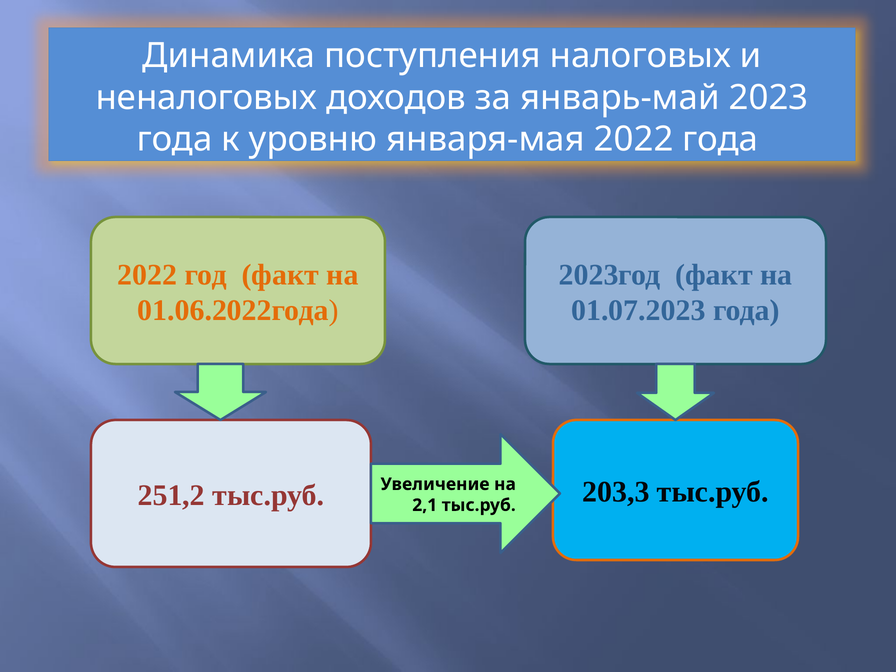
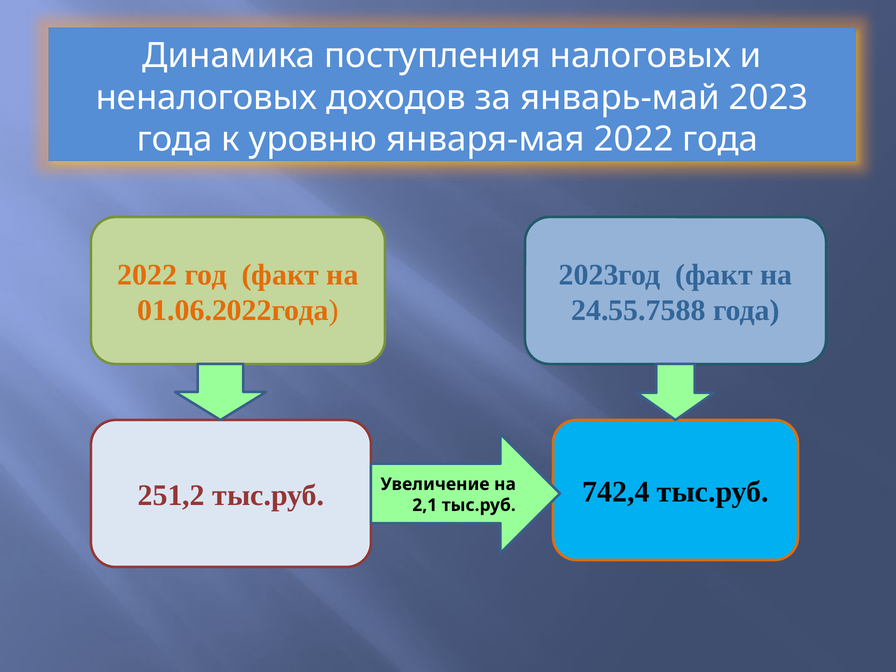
01.07.2023: 01.07.2023 -> 24.55.7588 (638, 311)
203,3: 203,3 -> 742,4 (616, 492)
